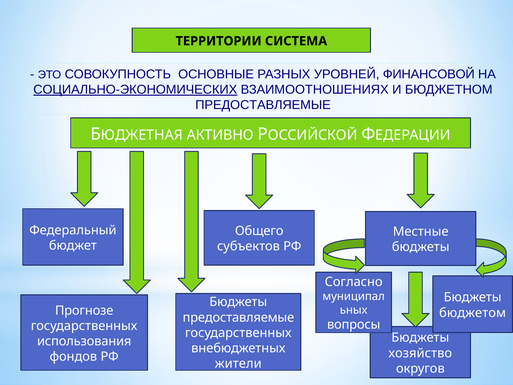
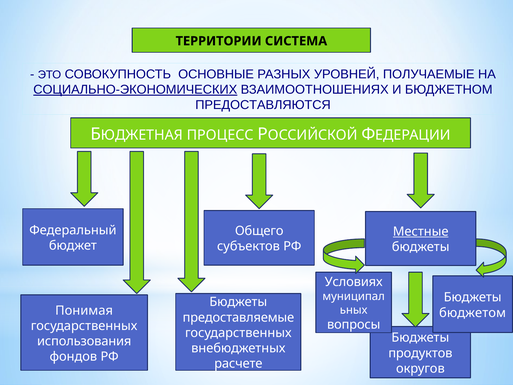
ФИНАНСОВОЙ: ФИНАНСОВОЙ -> ПОЛУЧАЕМЫЕ (429, 74)
ПРЕДОСТАВЛЯЕМЫЕ: ПРЕДОСТАВЛЯЕМЫЕ -> ПРЕДОСТАВЛЯЮТСЯ (263, 105)
АКТИВНО: АКТИВНО -> ПРОЦЕСС (220, 135)
Местные underline: none -> present (421, 231)
Согласно: Согласно -> Условиях (354, 282)
Прогнозе: Прогнозе -> Понимая (84, 310)
хозяйство: хозяйство -> продуктов (420, 353)
жители: жители -> расчете (238, 363)
